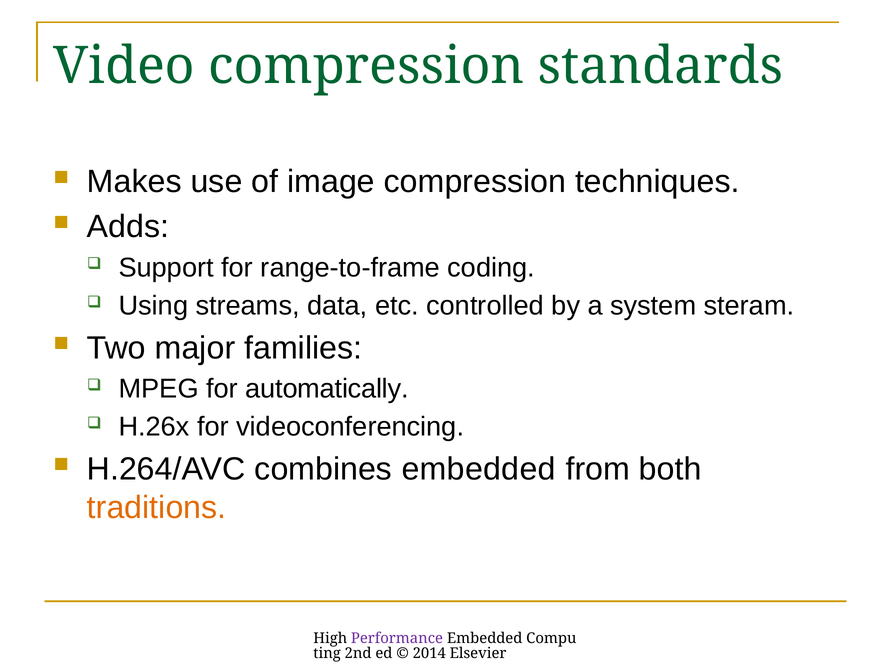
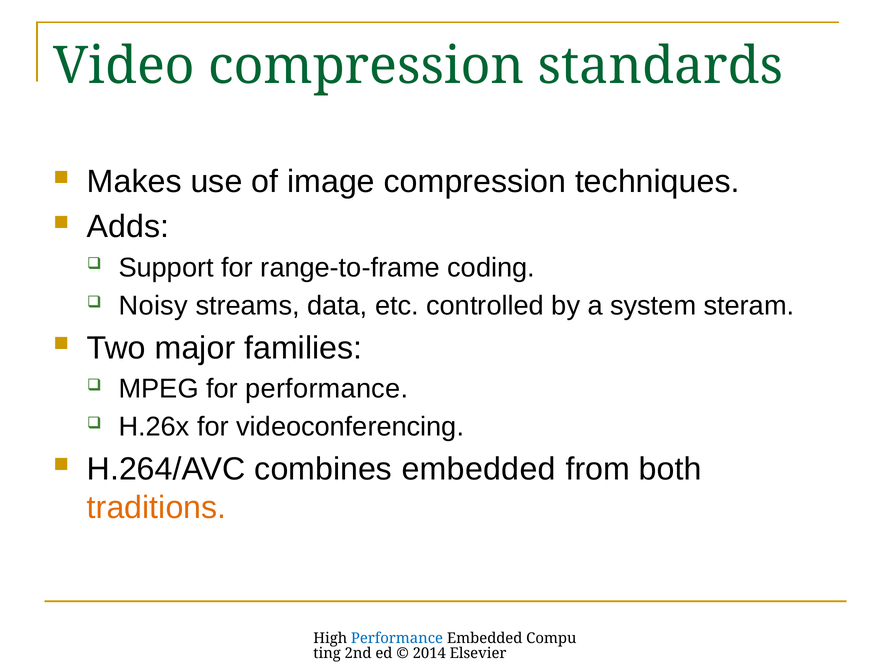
Using: Using -> Noisy (153, 306)
for automatically: automatically -> performance (327, 389)
Performance colour: purple -> blue (397, 639)
